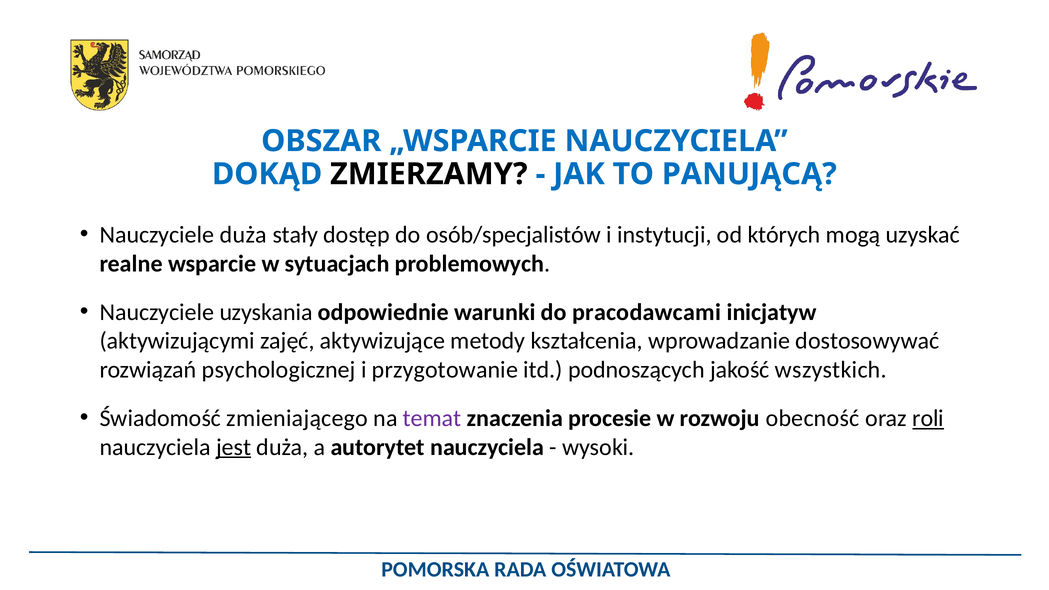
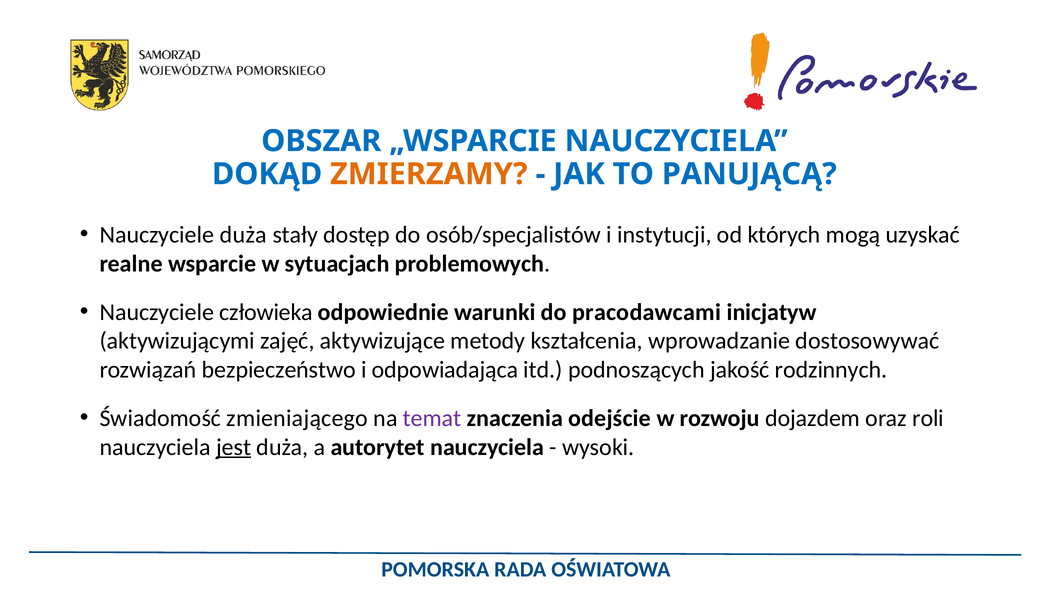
ZMIERZAMY colour: black -> orange (429, 174)
uzyskania: uzyskania -> człowieka (266, 312)
psychologicznej: psychologicznej -> bezpieczeństwo (279, 370)
przygotowanie: przygotowanie -> odpowiadająca (445, 370)
wszystkich: wszystkich -> rodzinnych (831, 370)
procesie: procesie -> odejście (610, 418)
obecność: obecność -> dojazdem (813, 418)
roli underline: present -> none (928, 418)
